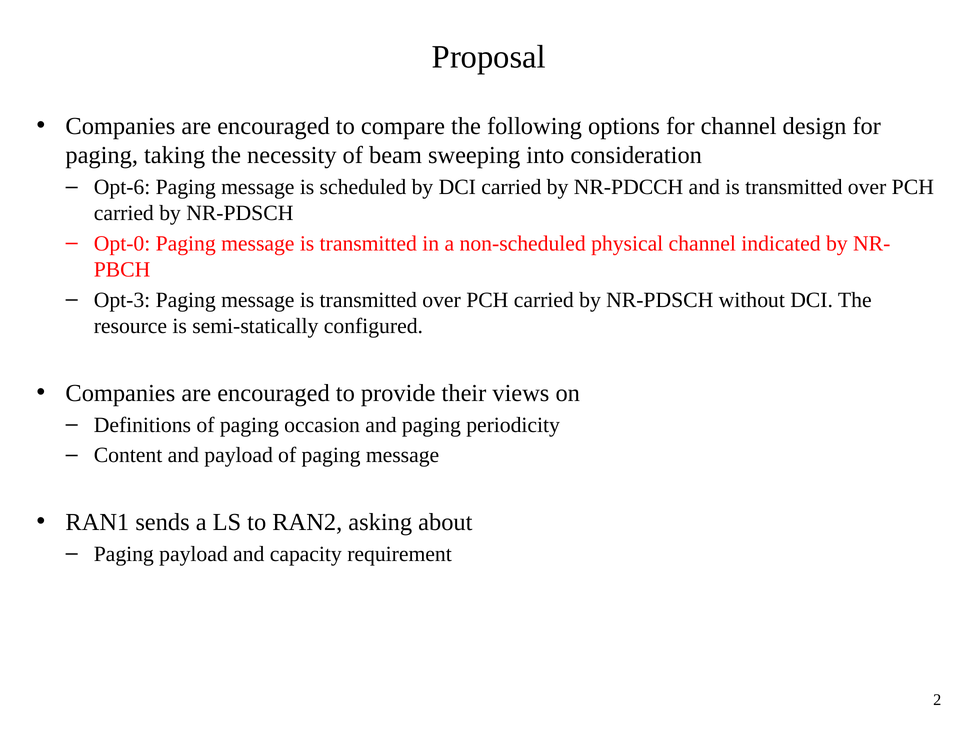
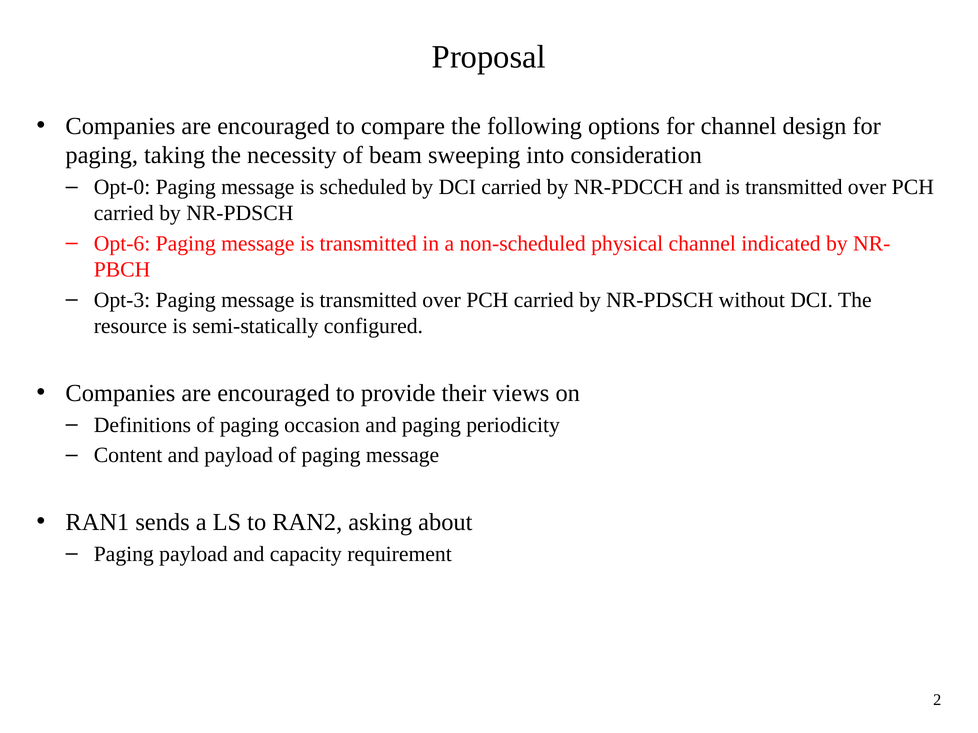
Opt-6: Opt-6 -> Opt-0 (122, 187)
Opt-0: Opt-0 -> Opt-6 (122, 244)
